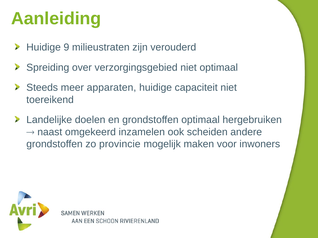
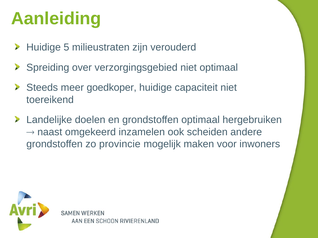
9: 9 -> 5 (66, 48)
apparaten: apparaten -> goedkoper (112, 88)
